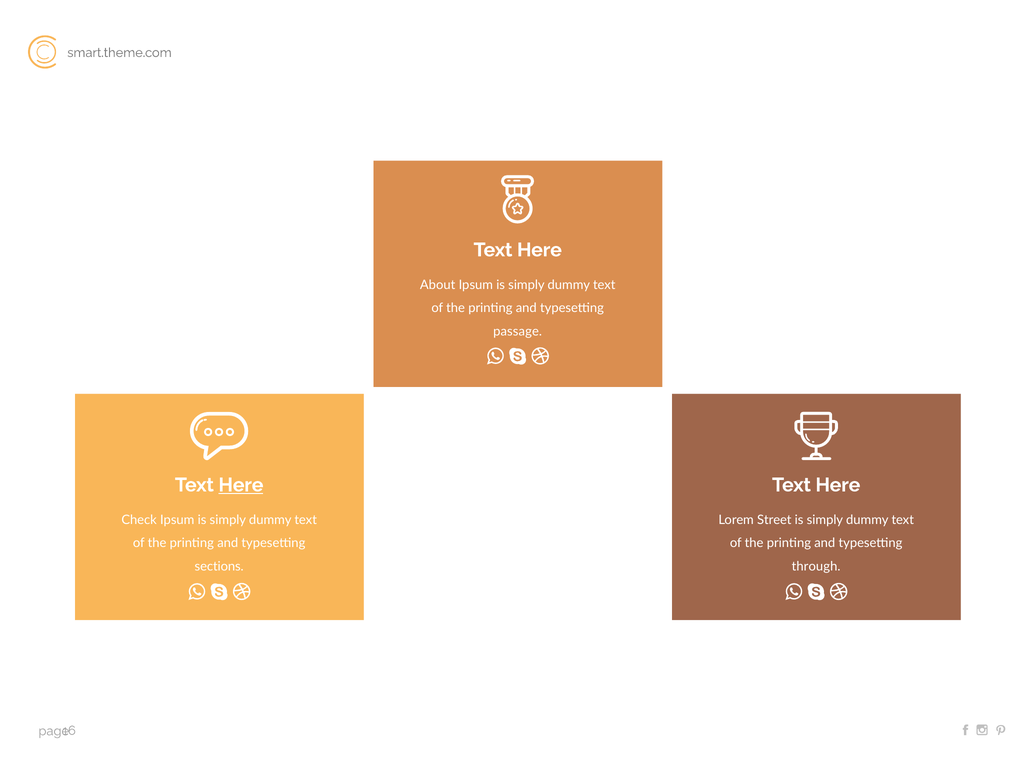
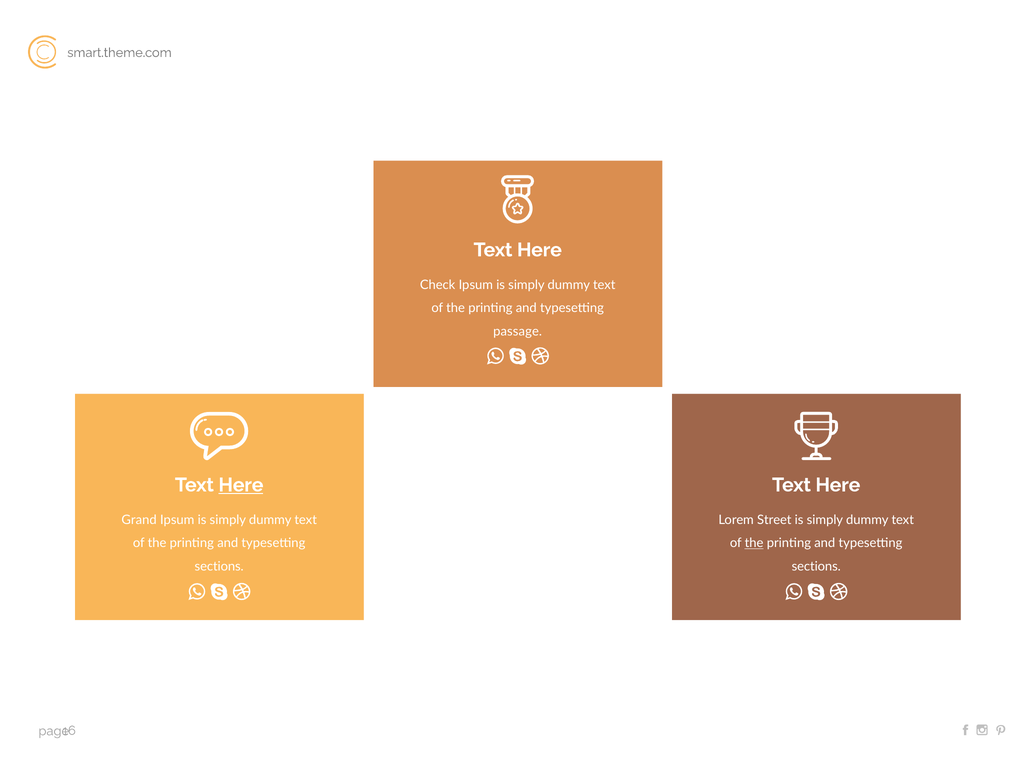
About: About -> Check (438, 285)
Check: Check -> Grand (139, 520)
the underline: none -> present (754, 543)
through: through -> sections (816, 567)
